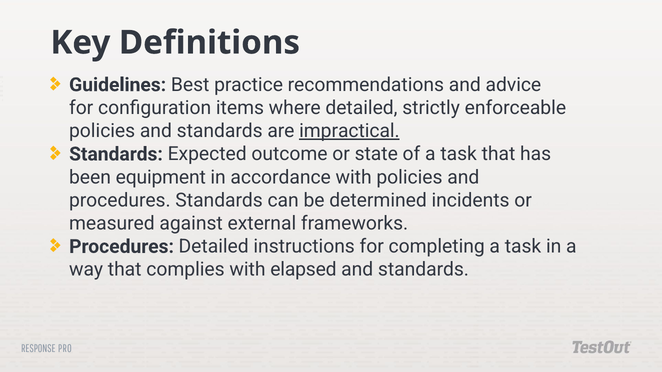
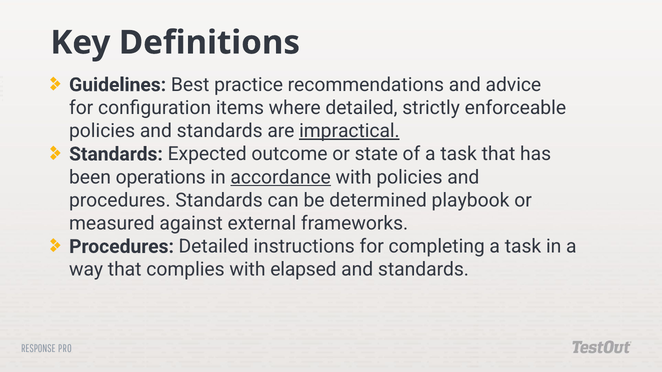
equipment: equipment -> operations (161, 177)
accordance underline: none -> present (281, 177)
incidents: incidents -> playbook (471, 201)
